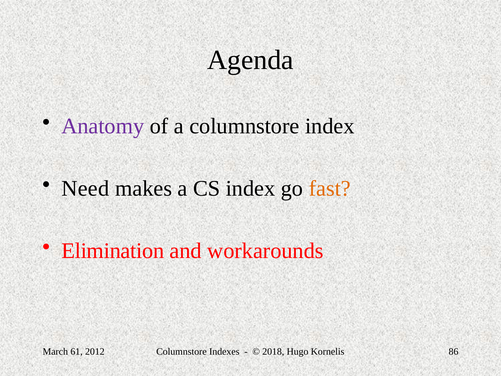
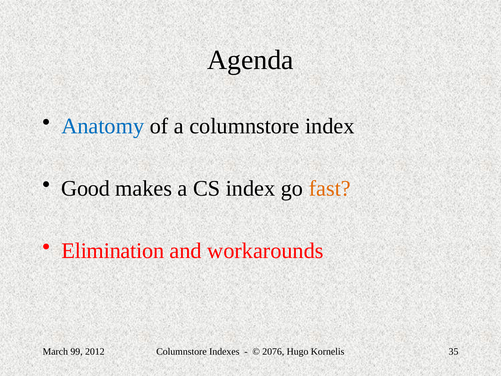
Anatomy colour: purple -> blue (103, 126)
Need: Need -> Good (86, 188)
61: 61 -> 99 (77, 351)
2018: 2018 -> 2076 (273, 351)
86: 86 -> 35 (454, 351)
